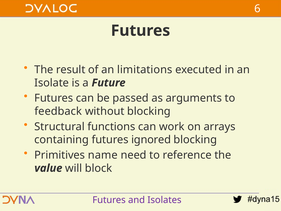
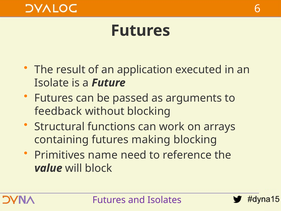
limitations: limitations -> application (145, 70)
ignored: ignored -> making (151, 140)
